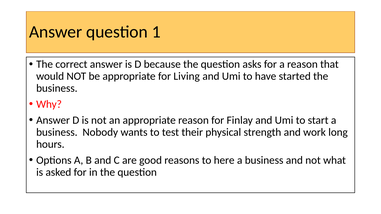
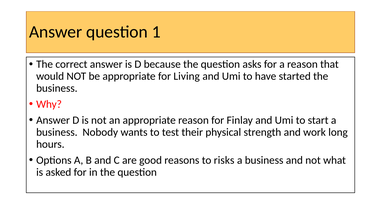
here: here -> risks (224, 160)
